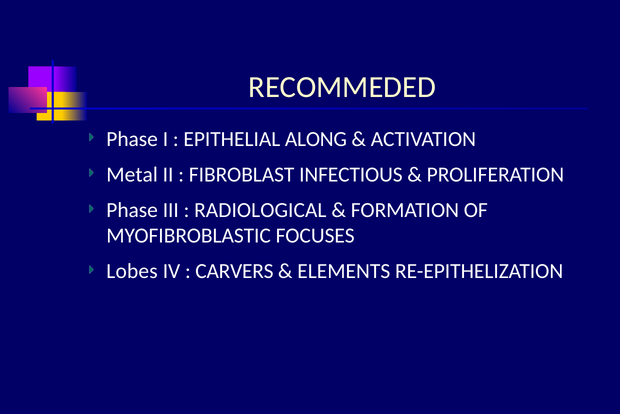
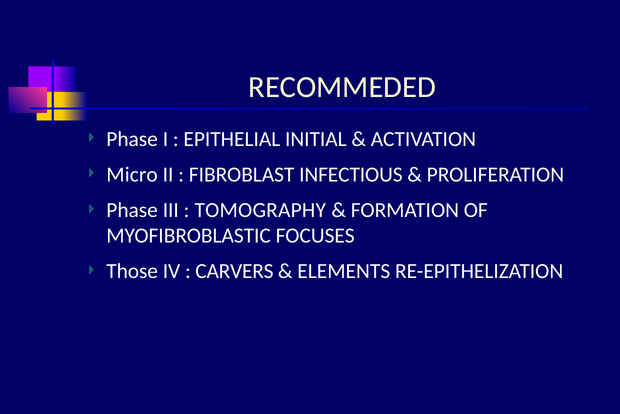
ALONG: ALONG -> INITIAL (316, 139)
Metal: Metal -> Micro (132, 174)
RADIOLOGICAL: RADIOLOGICAL -> TOMOGRAPHY (260, 210)
Lobes: Lobes -> Those (132, 271)
